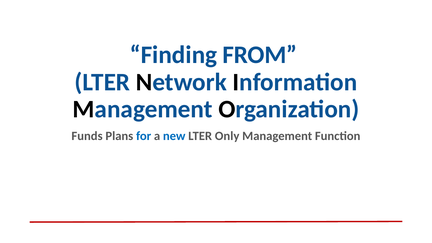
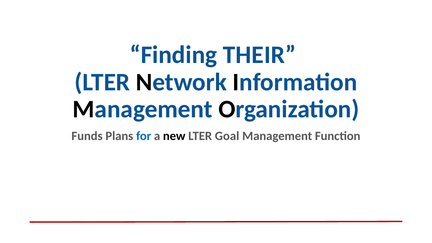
FROM: FROM -> THEIR (260, 55)
new colour: blue -> black (174, 136)
Only: Only -> Goal (227, 136)
